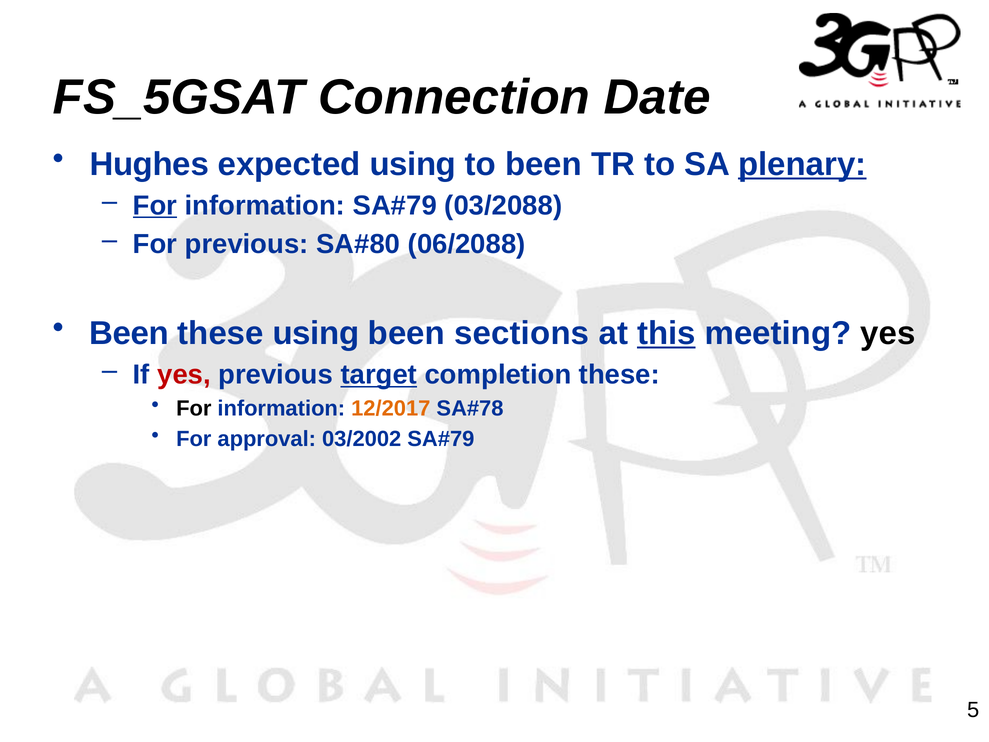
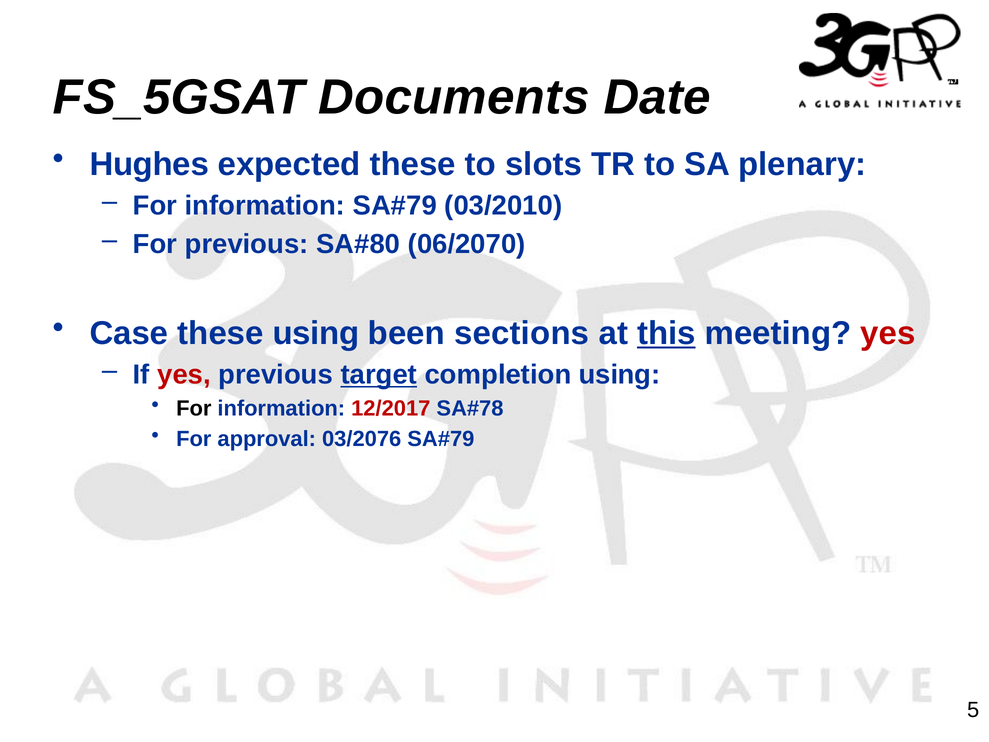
Connection: Connection -> Documents (454, 97)
expected using: using -> these (413, 164)
to been: been -> slots (543, 164)
plenary underline: present -> none (802, 164)
For underline: present -> none (155, 205)
03/2088: 03/2088 -> 03/2010 (503, 205)
06/2088: 06/2088 -> 06/2070 (467, 244)
Been: Been -> Case (129, 333)
yes colour: black -> red (888, 333)
completion these: these -> using (620, 375)
12/2017 colour: orange -> red (391, 408)
03/2002: 03/2002 -> 03/2076 (362, 439)
